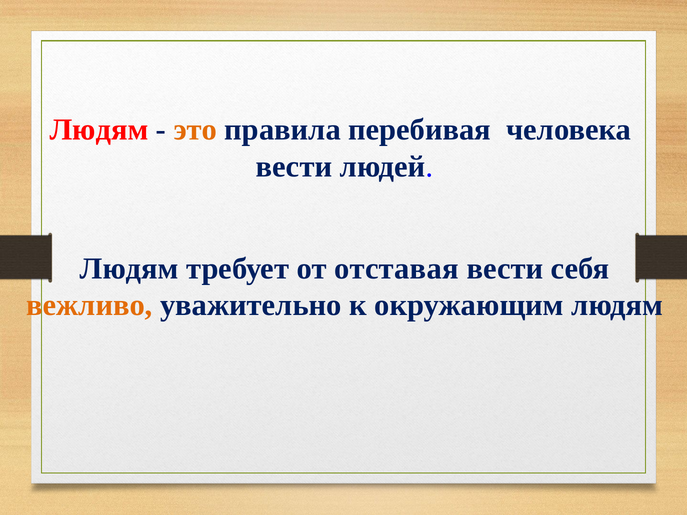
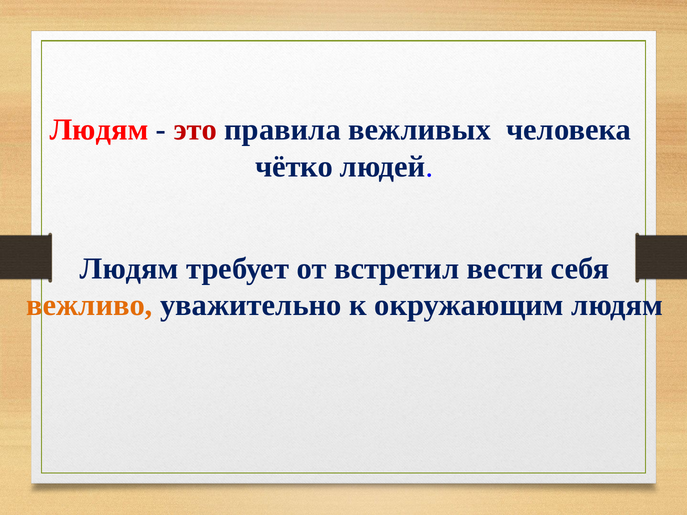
это colour: orange -> red (195, 130)
перебивая: перебивая -> вежливых (420, 130)
вести: вести -> чётко (294, 167)
отставая: отставая -> встретил (397, 269)
